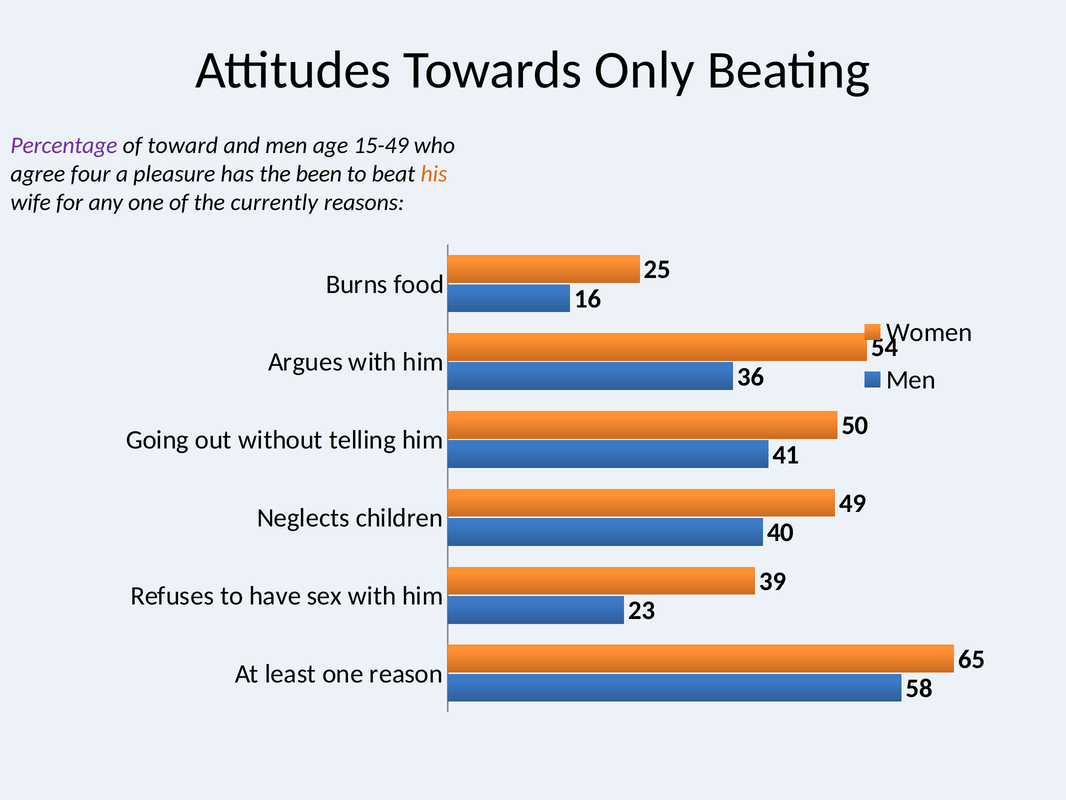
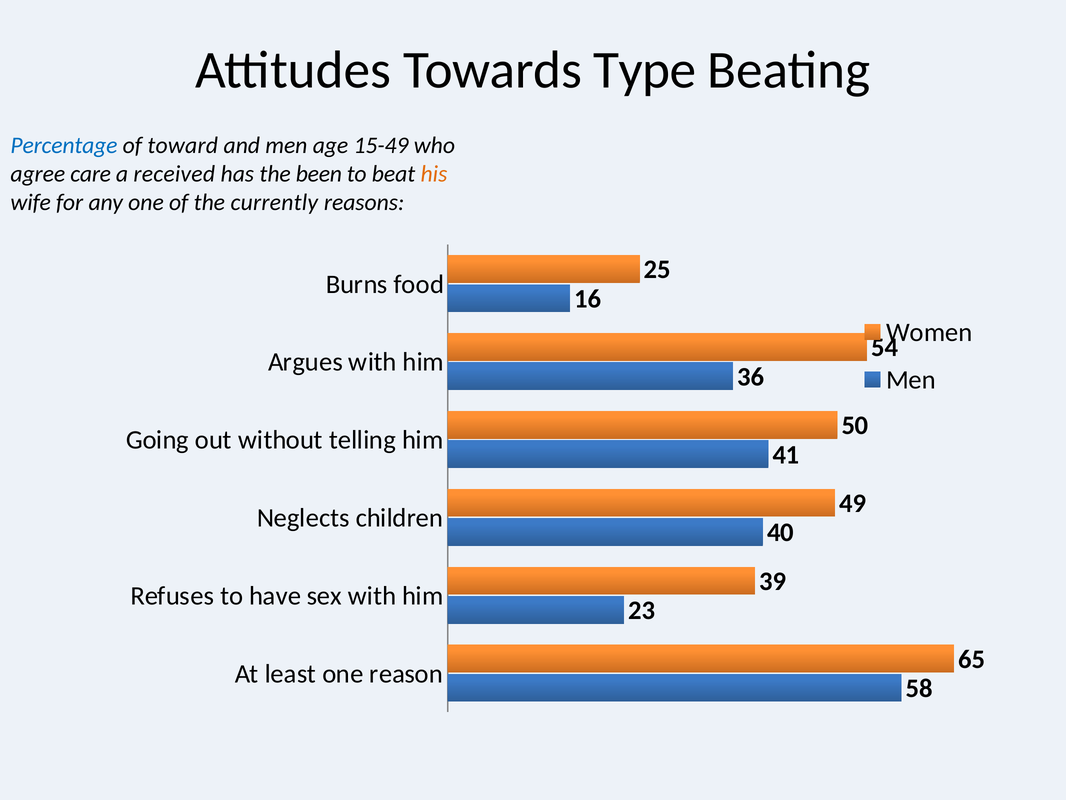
Only: Only -> Type (645, 70)
Percentage colour: purple -> blue (64, 145)
four: four -> care (91, 174)
pleasure: pleasure -> received (174, 174)
